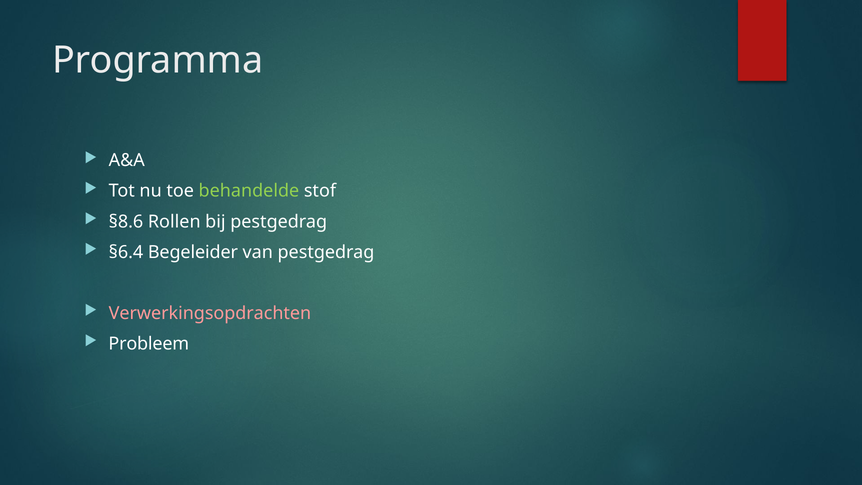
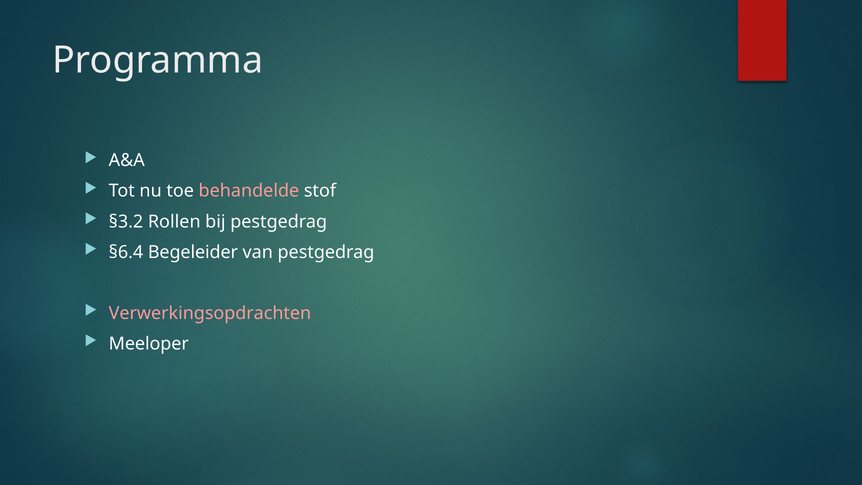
behandelde colour: light green -> pink (249, 191)
§8.6: §8.6 -> §3.2 (126, 222)
Probleem: Probleem -> Meeloper (149, 344)
